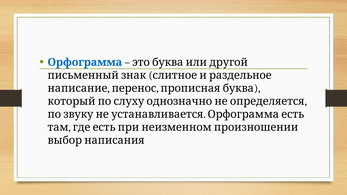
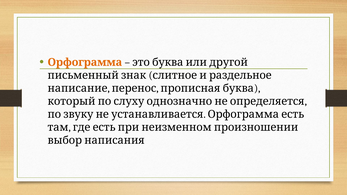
Орфограмма colour: blue -> orange (85, 62)
